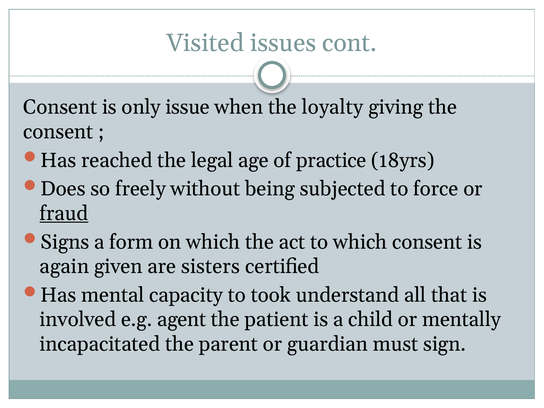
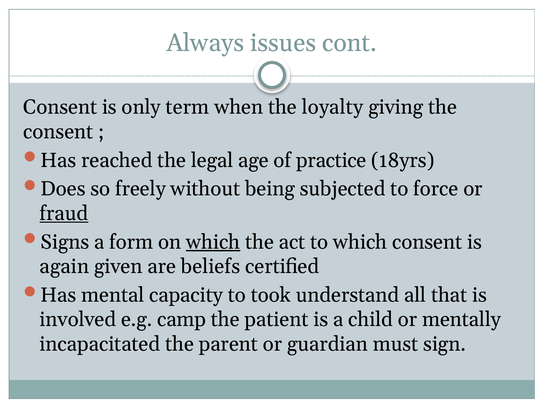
Visited: Visited -> Always (205, 43)
issue: issue -> term (187, 107)
which underline: none -> present (213, 242)
sisters: sisters -> beliefs (211, 266)
agent: agent -> camp (182, 320)
